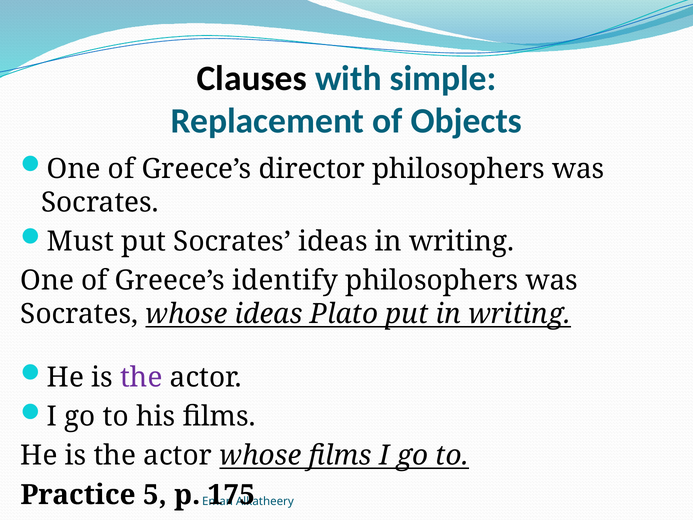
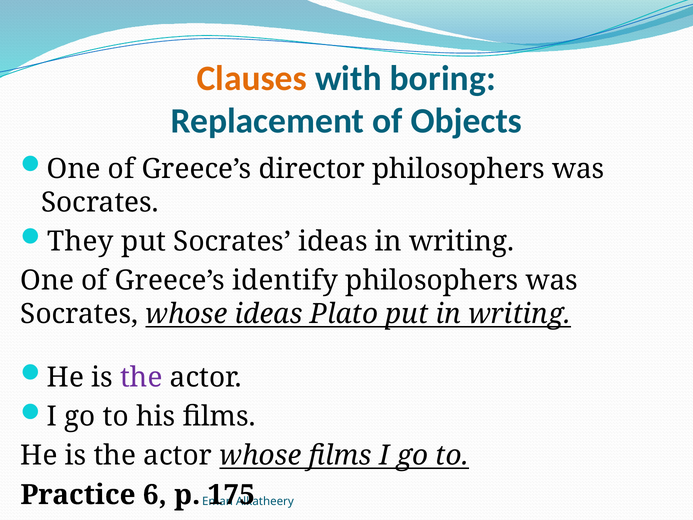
Clauses colour: black -> orange (252, 78)
simple: simple -> boring (443, 78)
Must: Must -> They (80, 241)
5: 5 -> 6 (155, 495)
